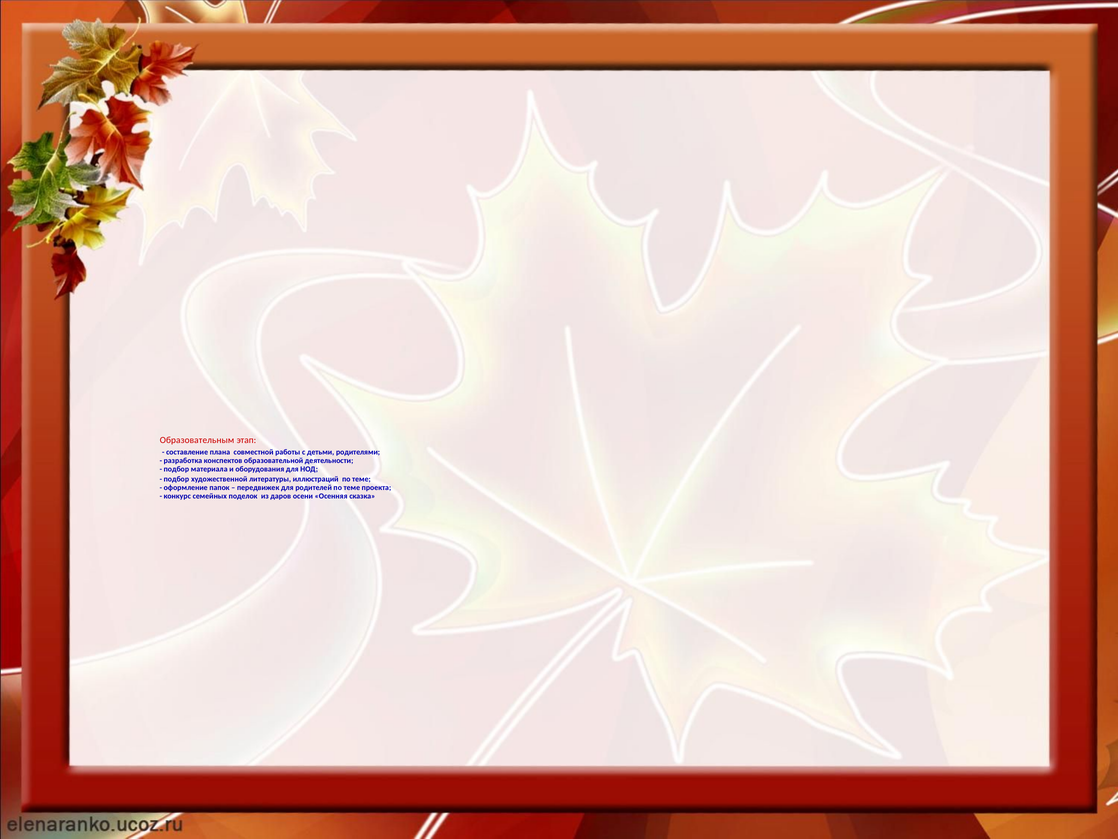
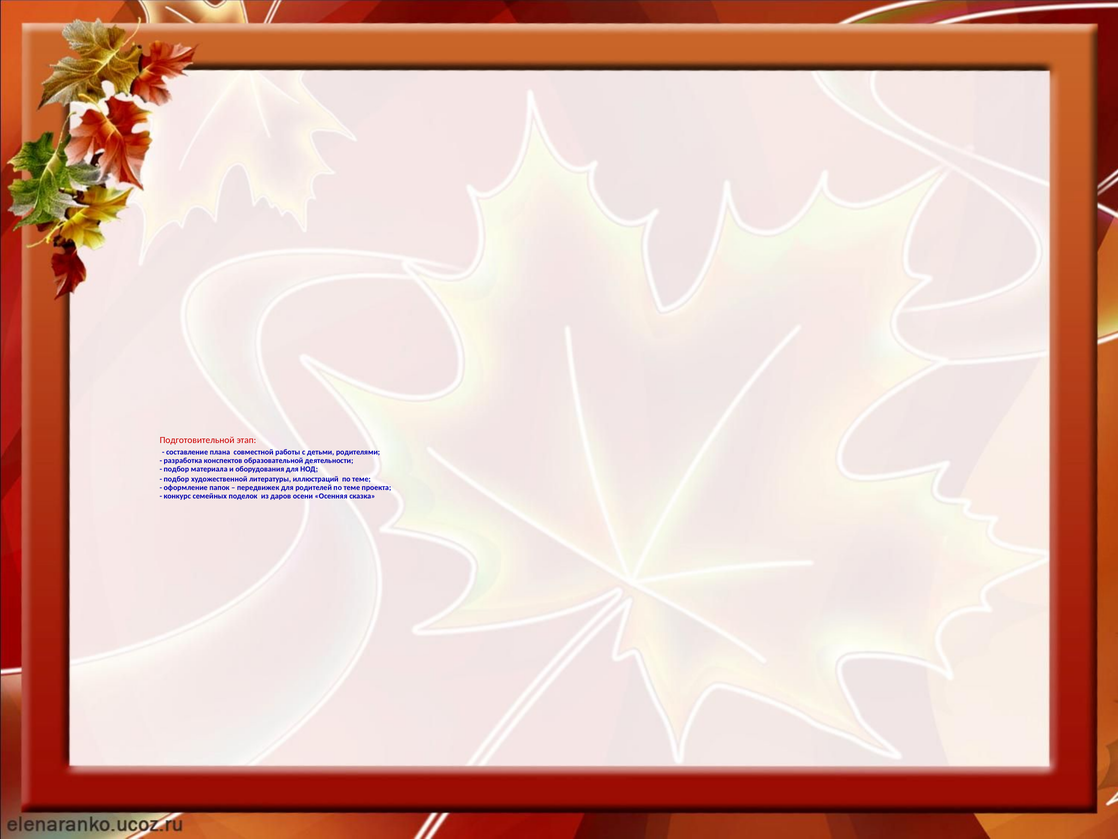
Образовательным: Образовательным -> Подготовительной (197, 440)
